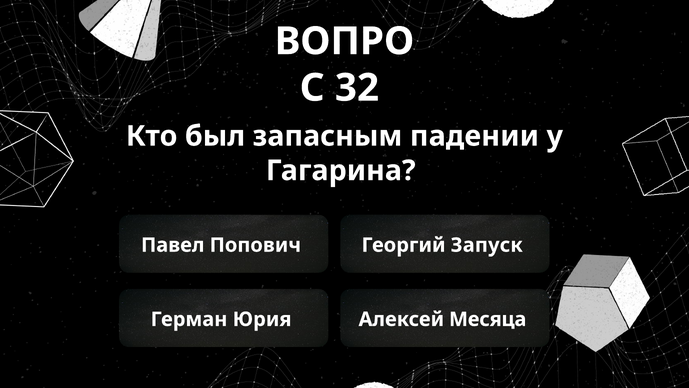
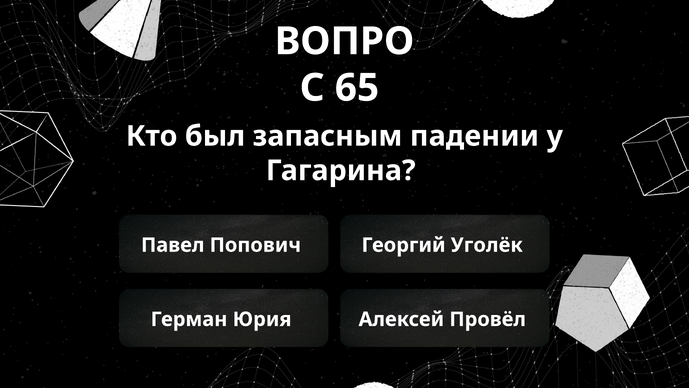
32: 32 -> 65 (357, 88)
Запуск: Запуск -> Уголёк (487, 245)
Месяца: Месяца -> Провёл (488, 319)
